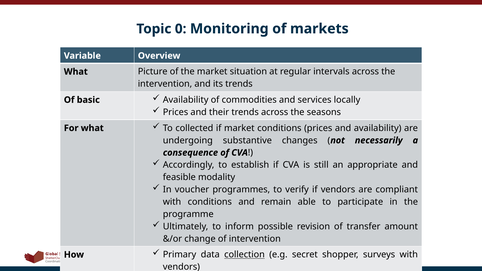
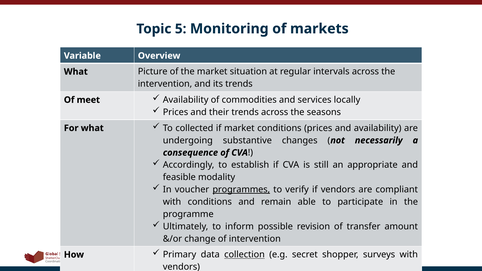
0: 0 -> 5 (181, 29)
basic: basic -> meet (88, 100)
programmes underline: none -> present (241, 190)
